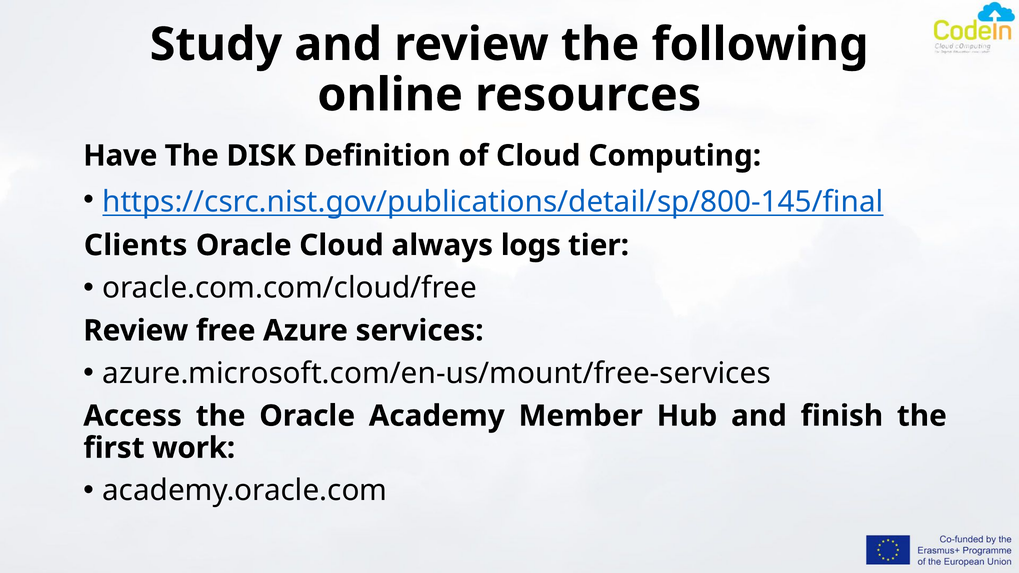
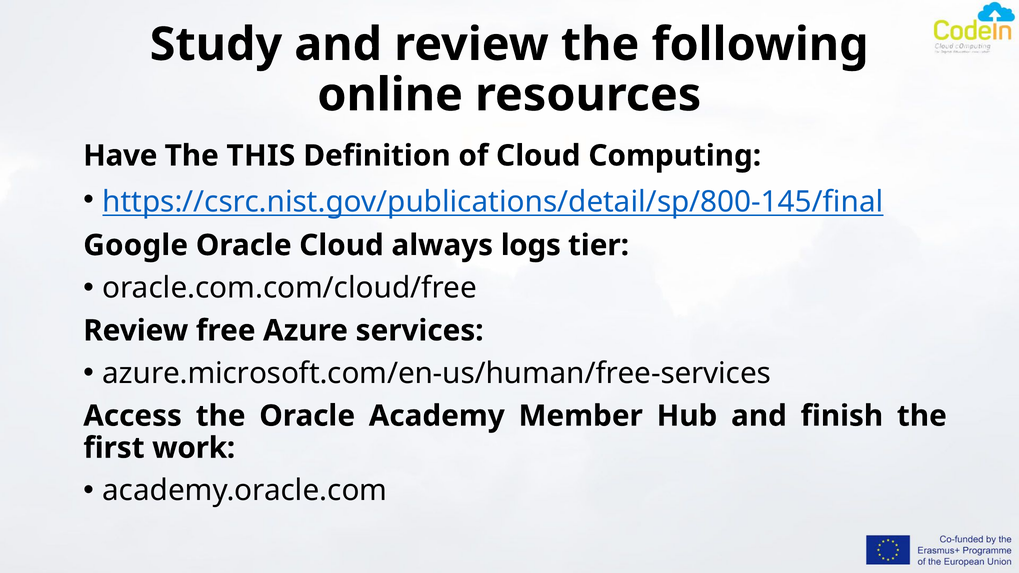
DISK: DISK -> THIS (261, 156)
Clients: Clients -> Google (136, 245)
azure.microsoft.com/en-us/mount/free-services: azure.microsoft.com/en-us/mount/free-services -> azure.microsoft.com/en-us/human/free-services (437, 373)
